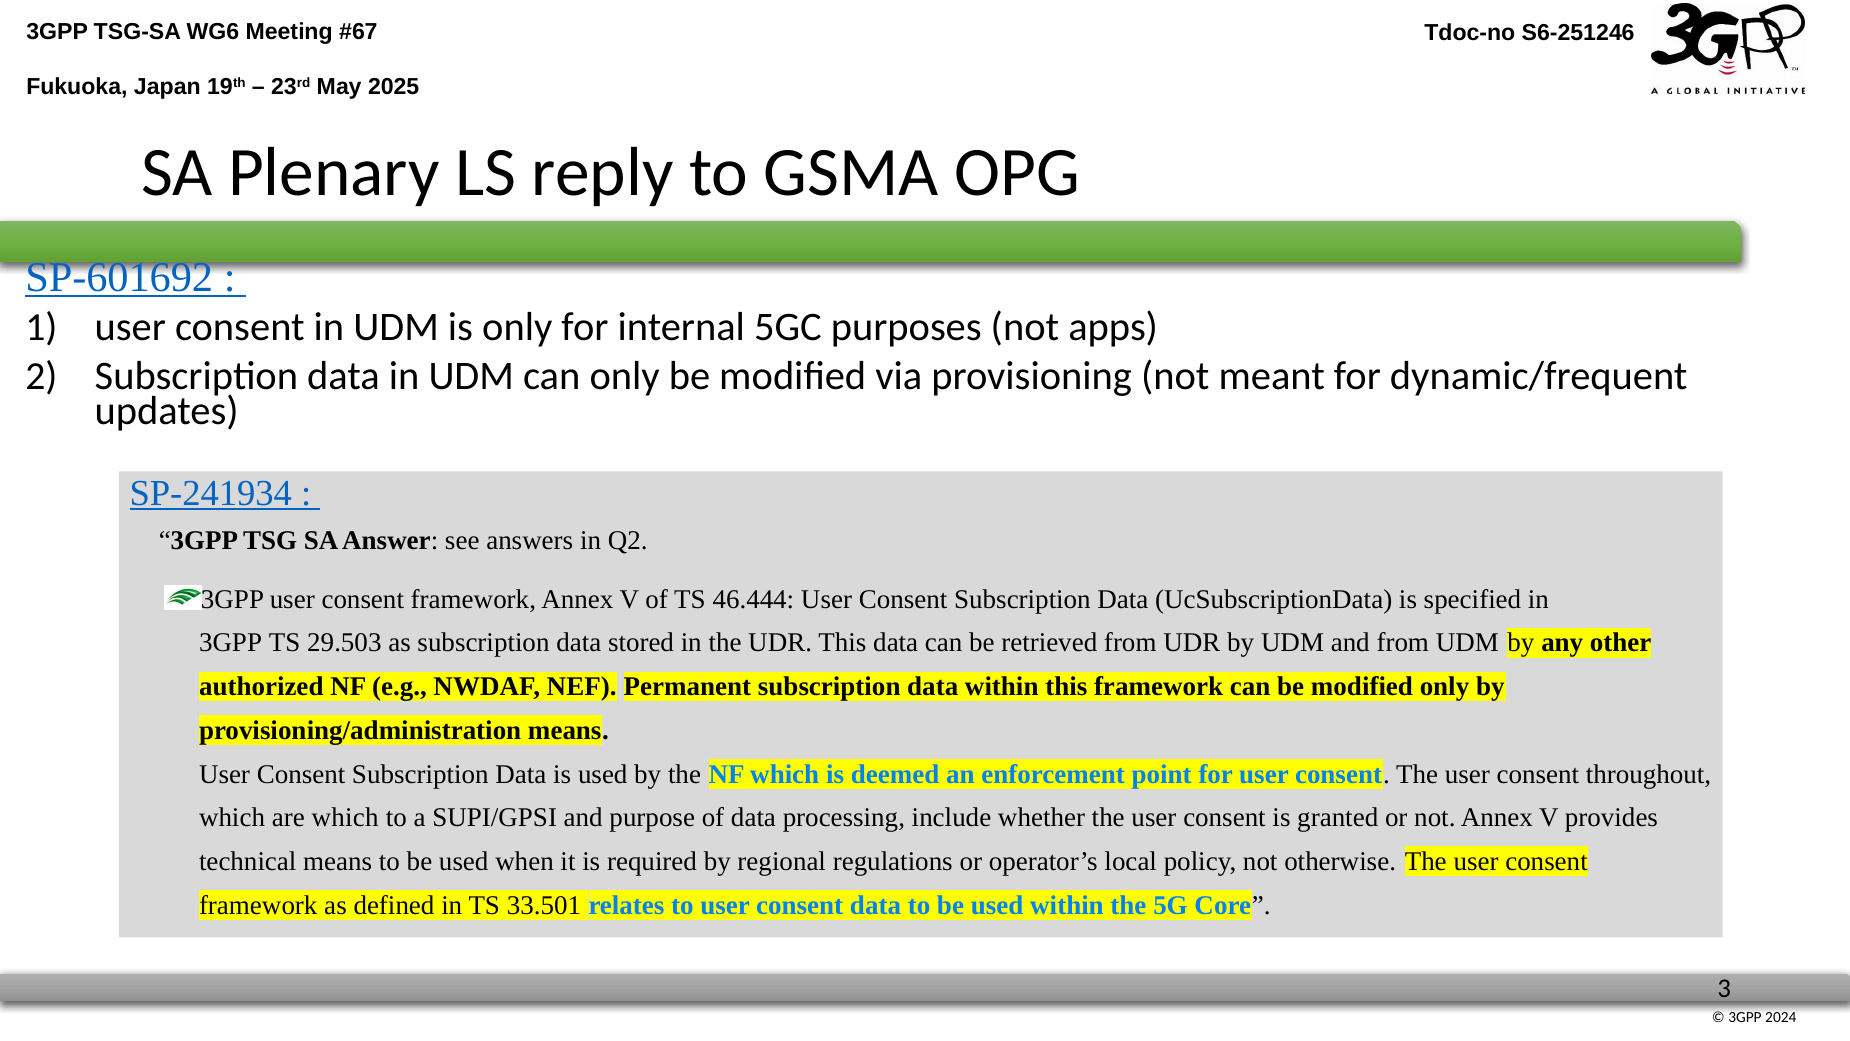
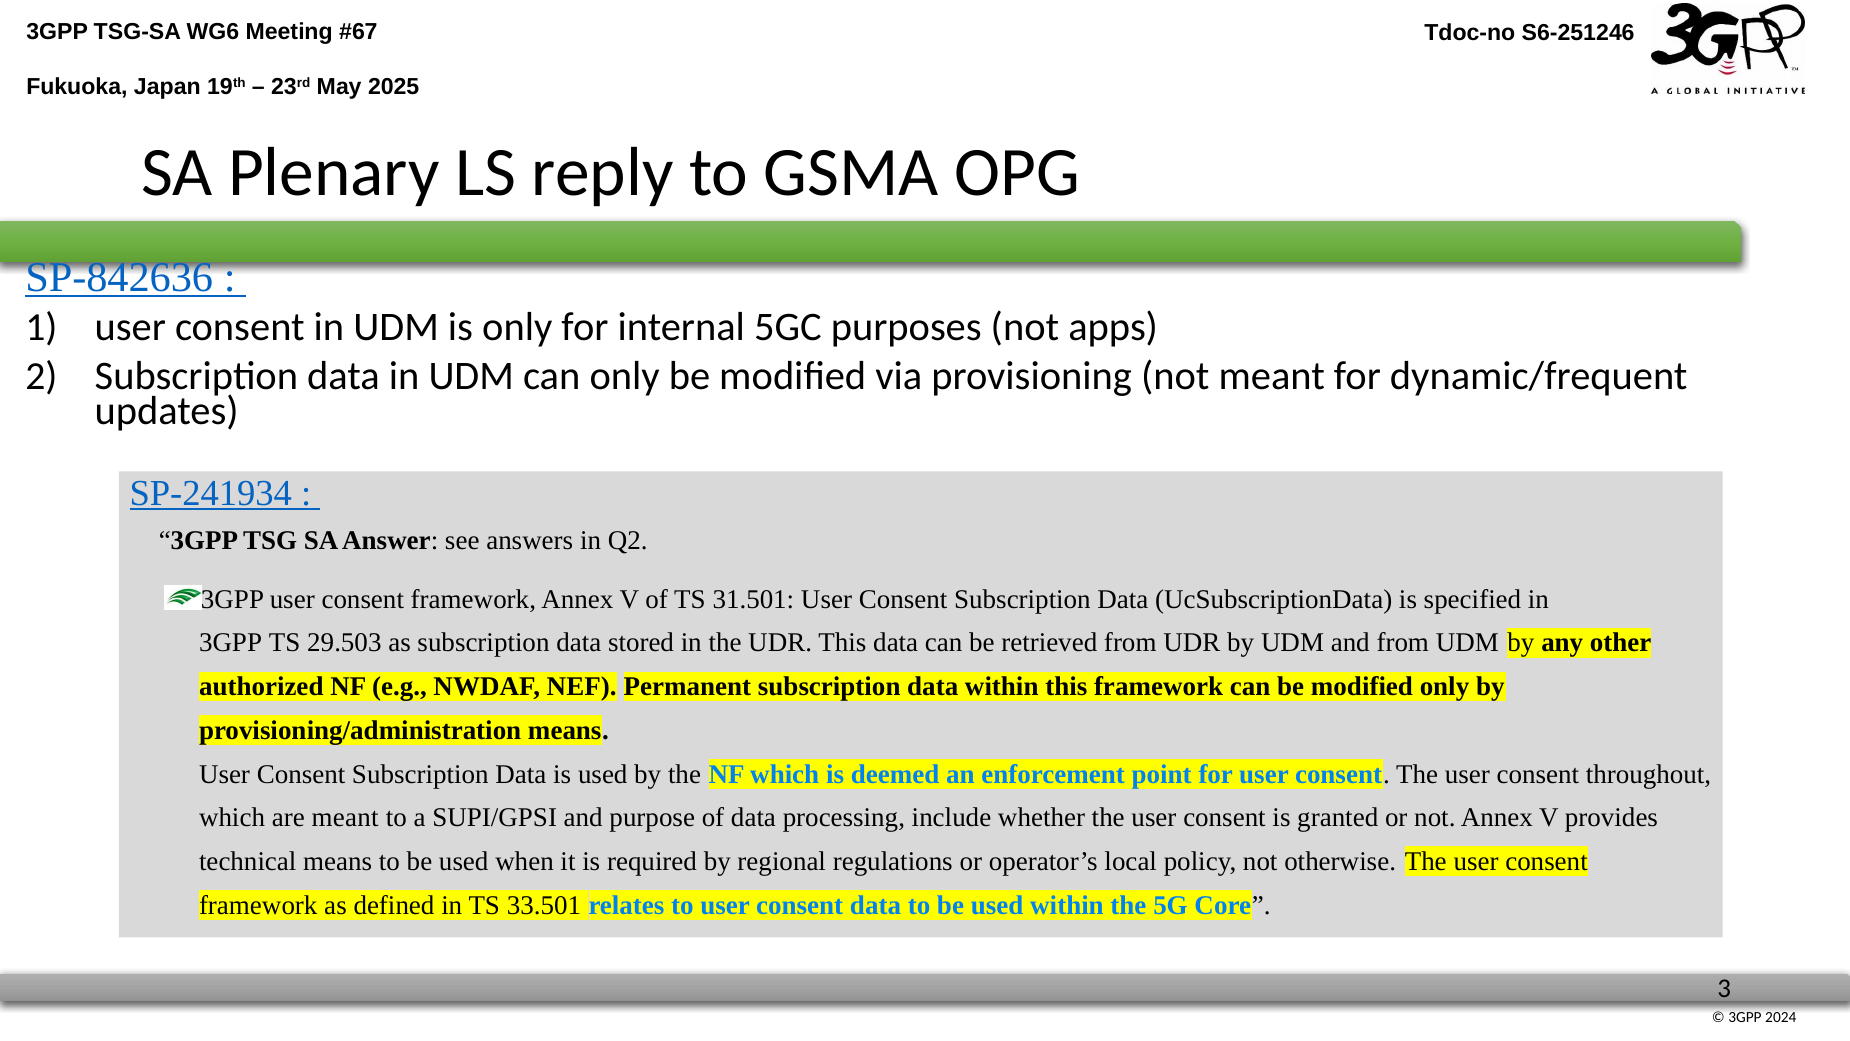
SP-601692: SP-601692 -> SP-842636 (119, 277)
46.444: 46.444 -> 31.501 (753, 599)
are which: which -> meant (345, 818)
